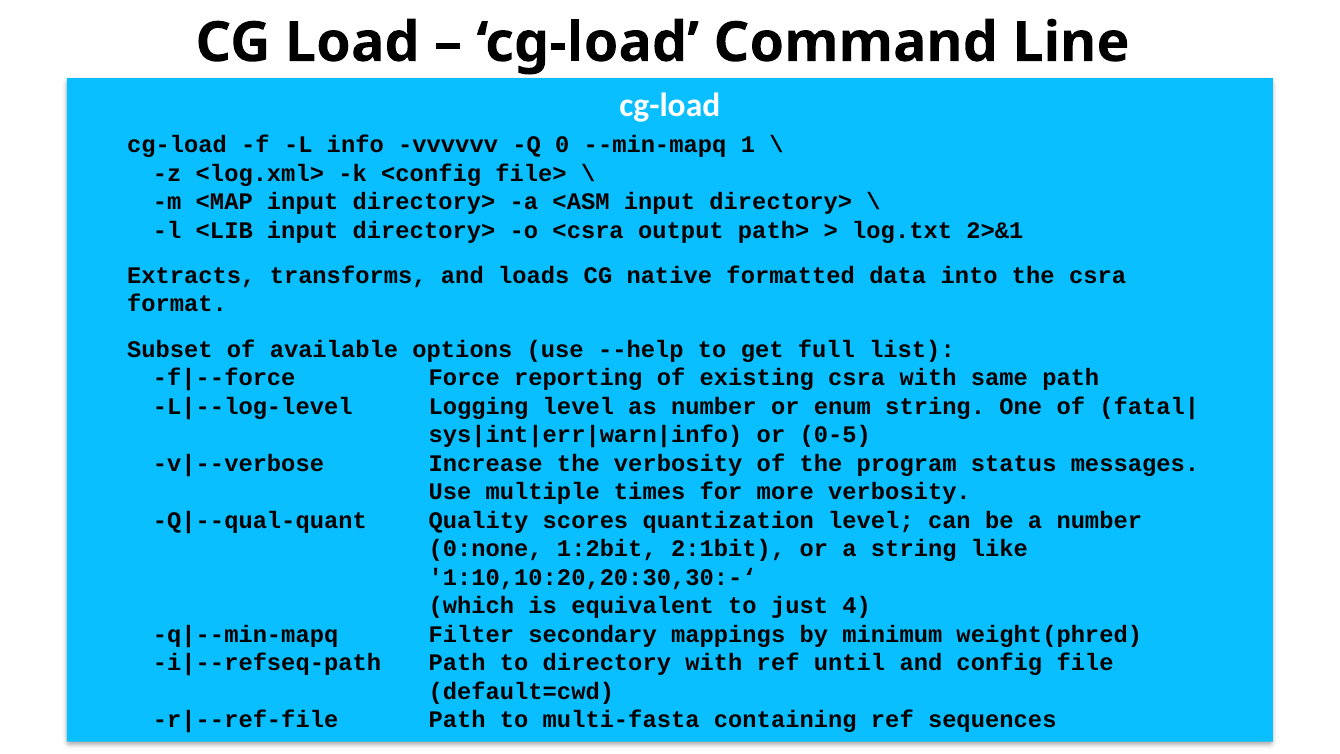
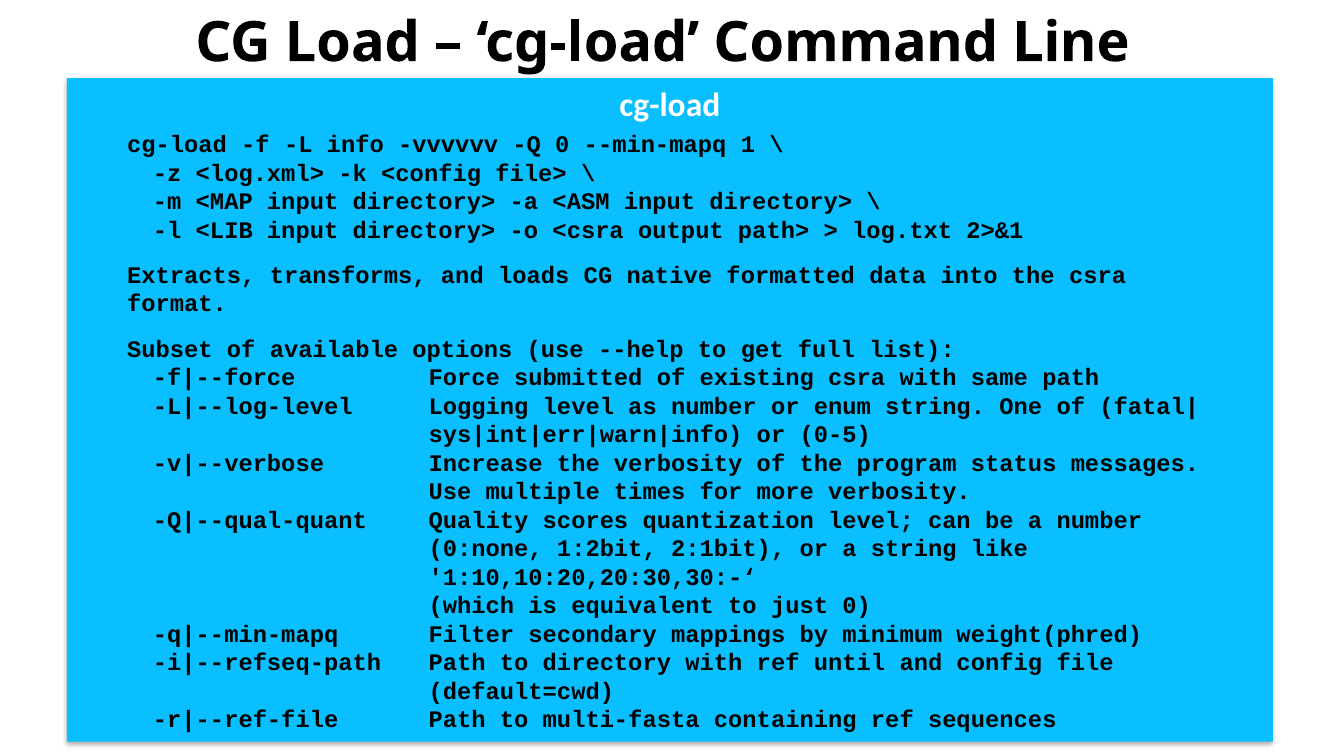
reporting: reporting -> submitted (578, 378)
just 4: 4 -> 0 (857, 605)
